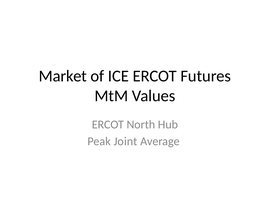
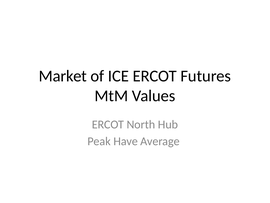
Joint: Joint -> Have (126, 141)
